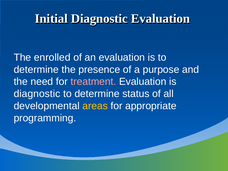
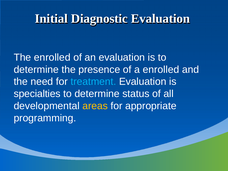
a purpose: purpose -> enrolled (161, 69)
treatment colour: pink -> light blue (93, 82)
diagnostic: diagnostic -> specialties (37, 94)
